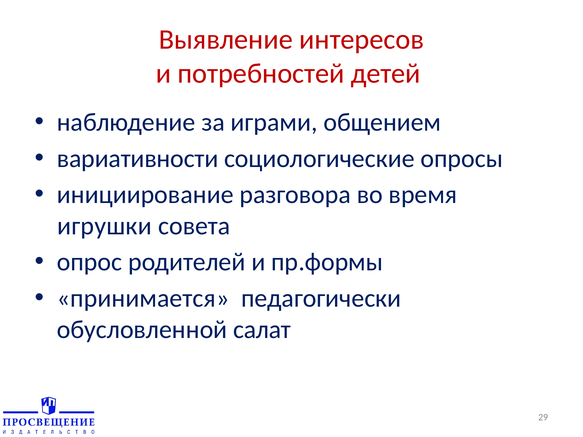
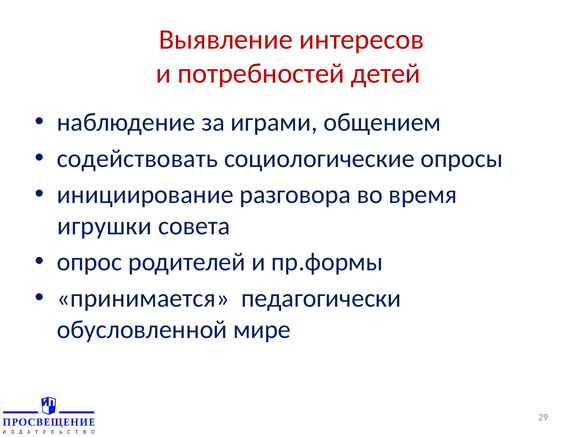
вариативности: вариативности -> содействовать (137, 159)
салат: салат -> мире (262, 330)
